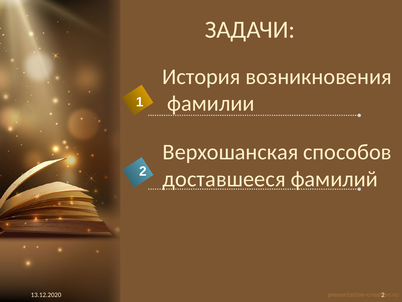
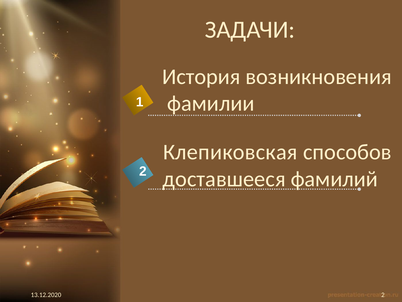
Верхошанская: Верхошанская -> Клепиковская (230, 152)
